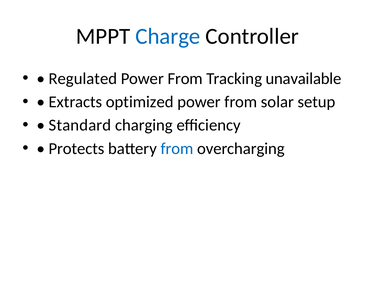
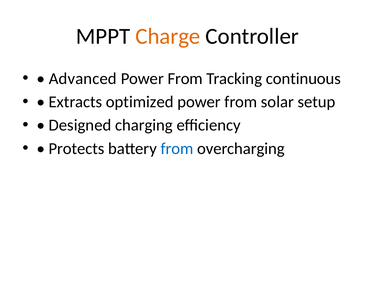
Charge colour: blue -> orange (168, 36)
Regulated: Regulated -> Advanced (83, 79)
unavailable: unavailable -> continuous (303, 79)
Standard: Standard -> Designed (80, 125)
